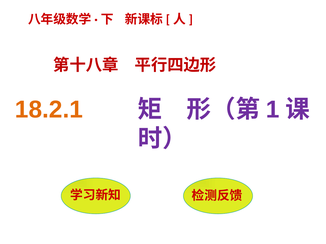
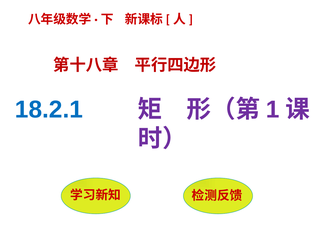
18.2.1 colour: orange -> blue (49, 110)
